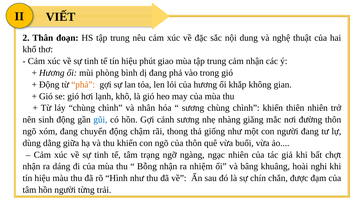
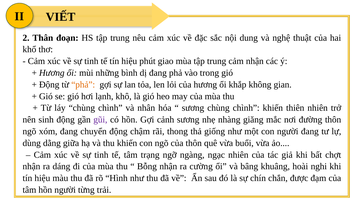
phòng: phòng -> những (107, 73)
gũi colour: blue -> purple (100, 120)
nhiệm: nhiệm -> cường (201, 166)
